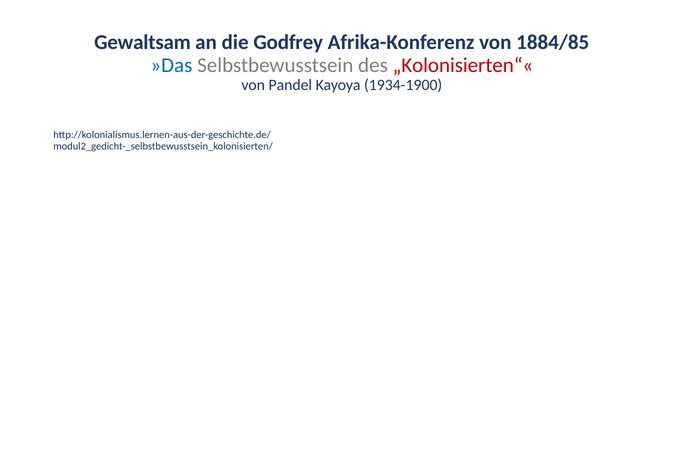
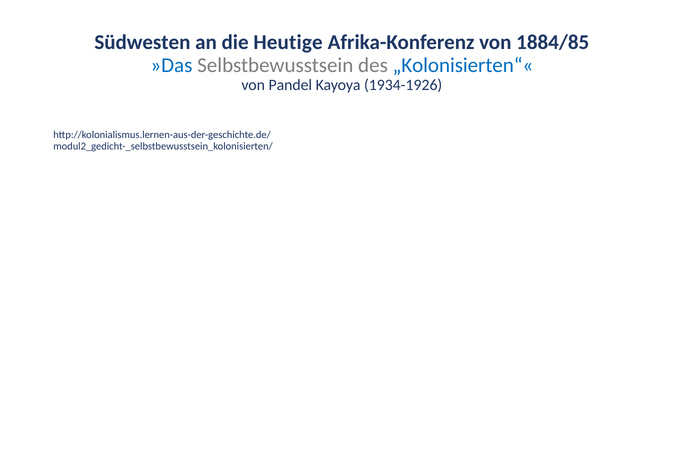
Gewaltsam: Gewaltsam -> Südwesten (142, 42)
Godfrey: Godfrey -> Heutige (288, 42)
„Kolonisierten“« colour: red -> blue (463, 65)
1934-1900: 1934-1900 -> 1934-1926 (403, 85)
